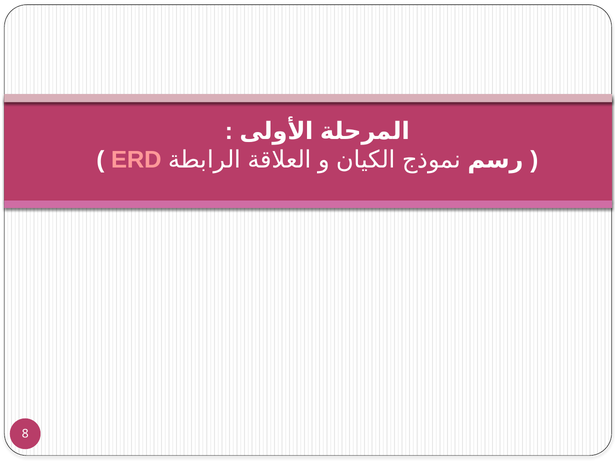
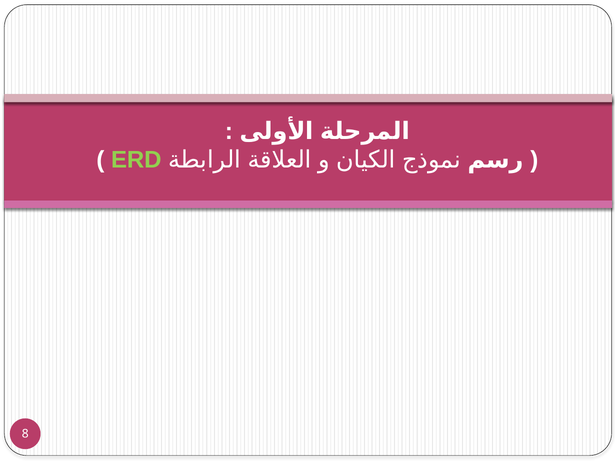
ERD colour: pink -> light green (136, 160)
